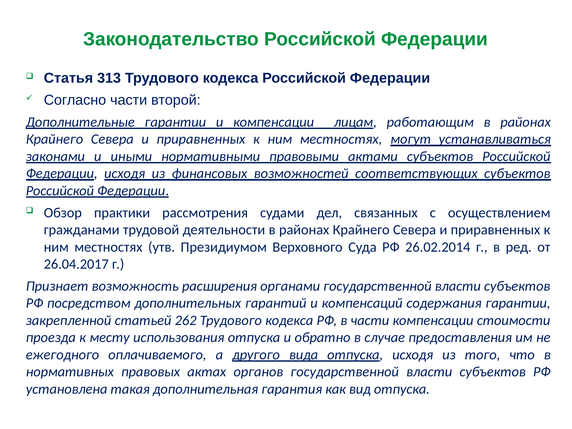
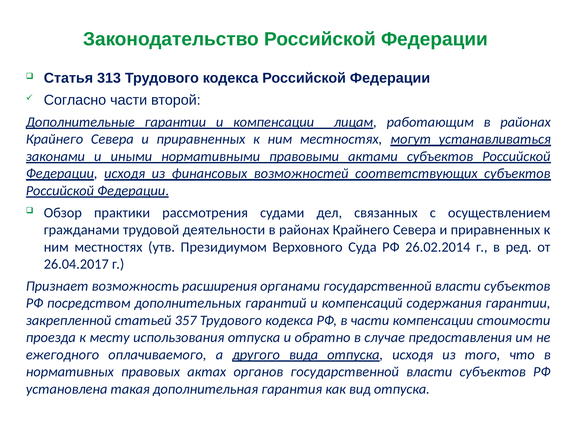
262: 262 -> 357 (186, 320)
